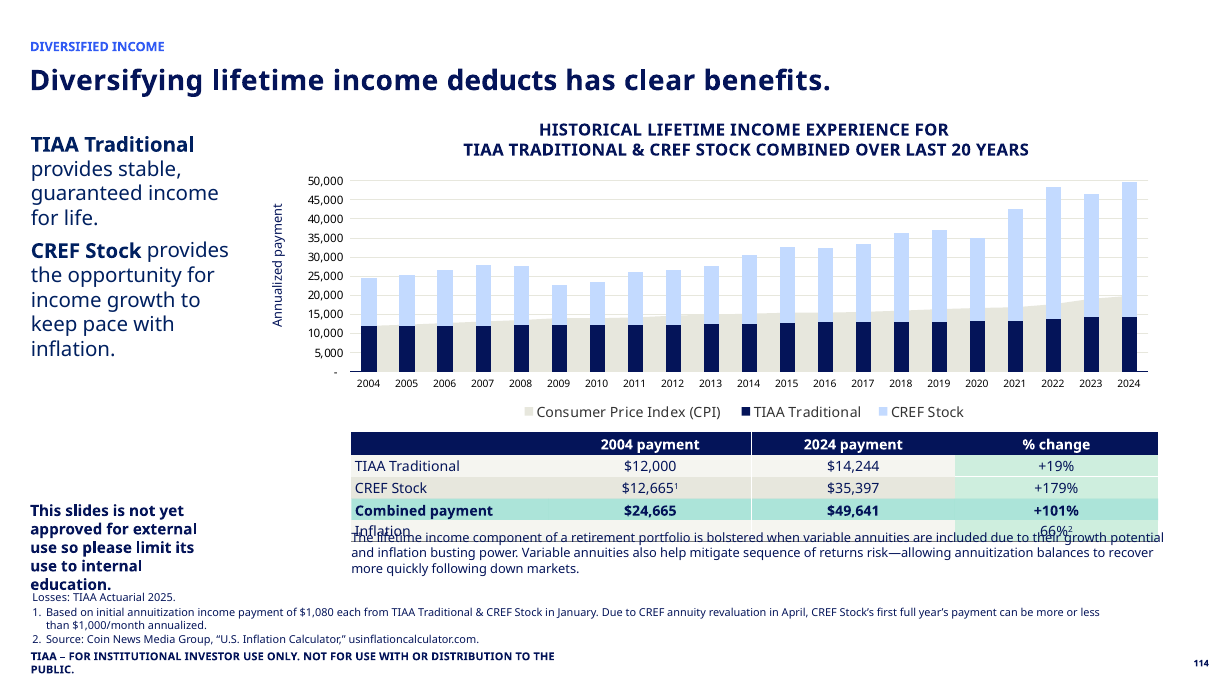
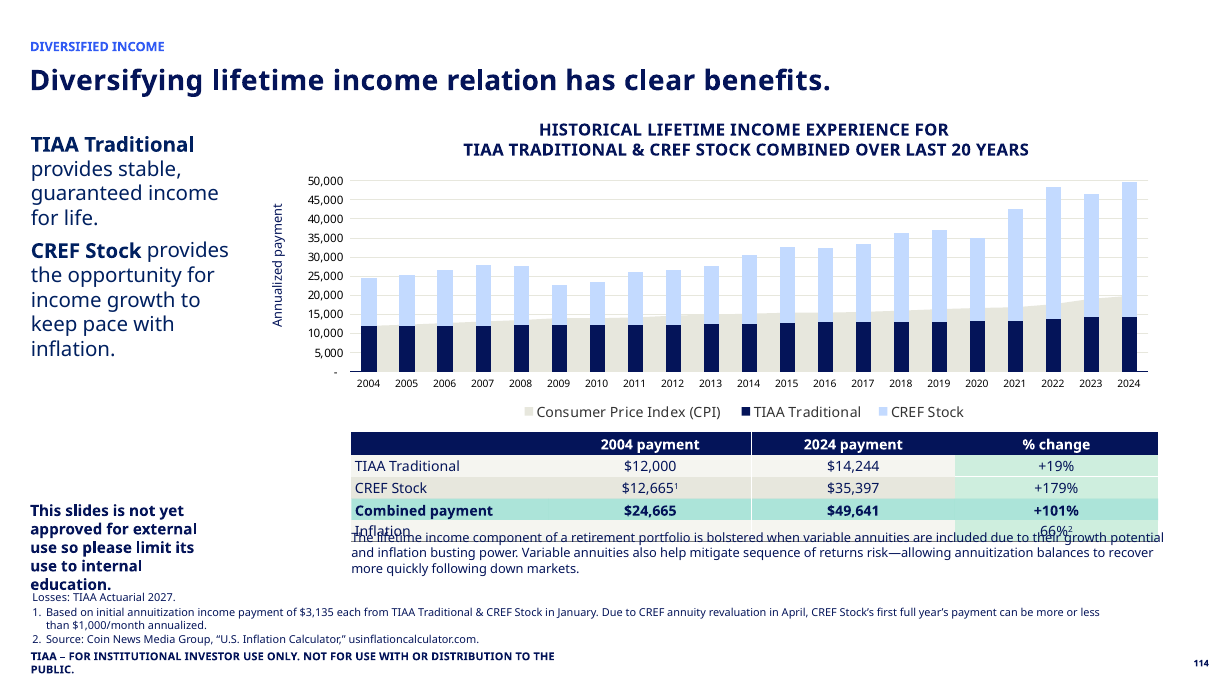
deducts: deducts -> relation (502, 81)
2025: 2025 -> 2027 (162, 598)
$1,080: $1,080 -> $3,135 (317, 613)
